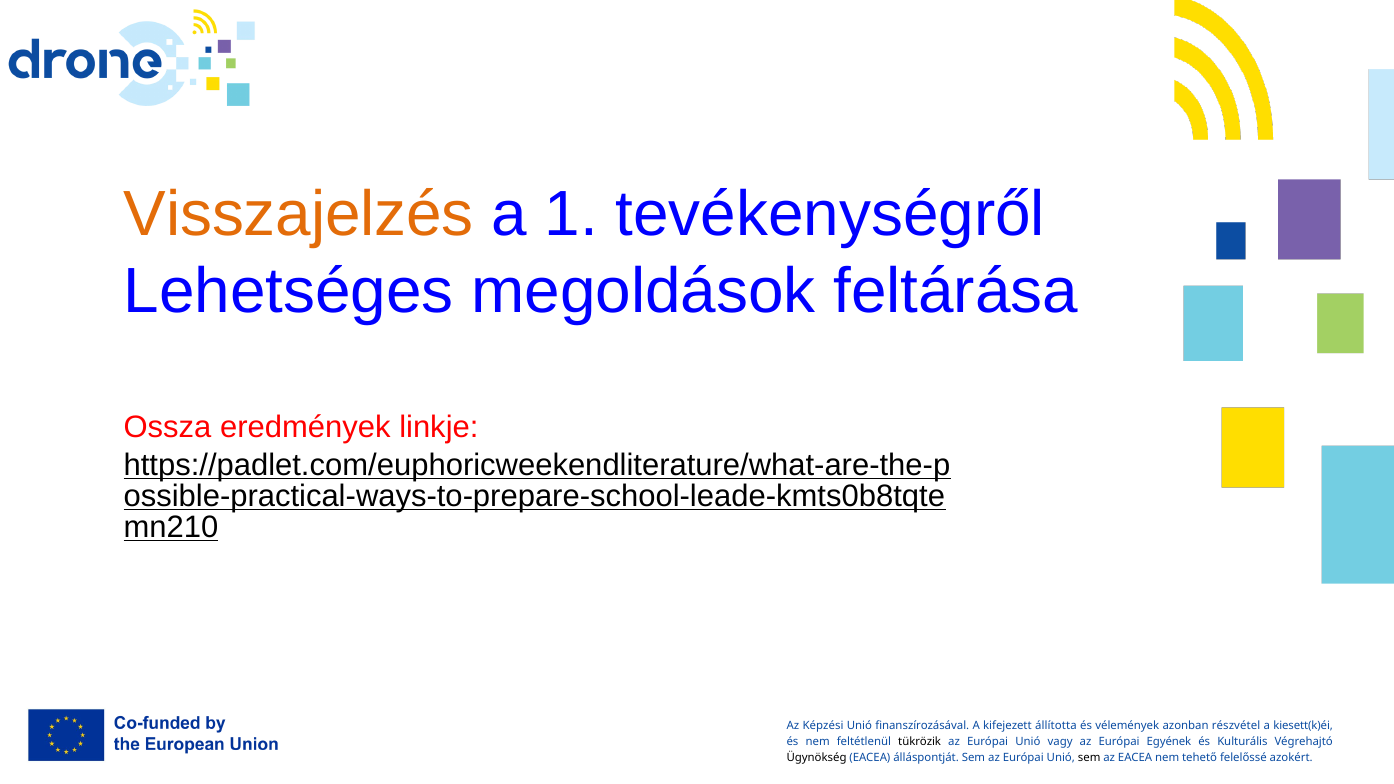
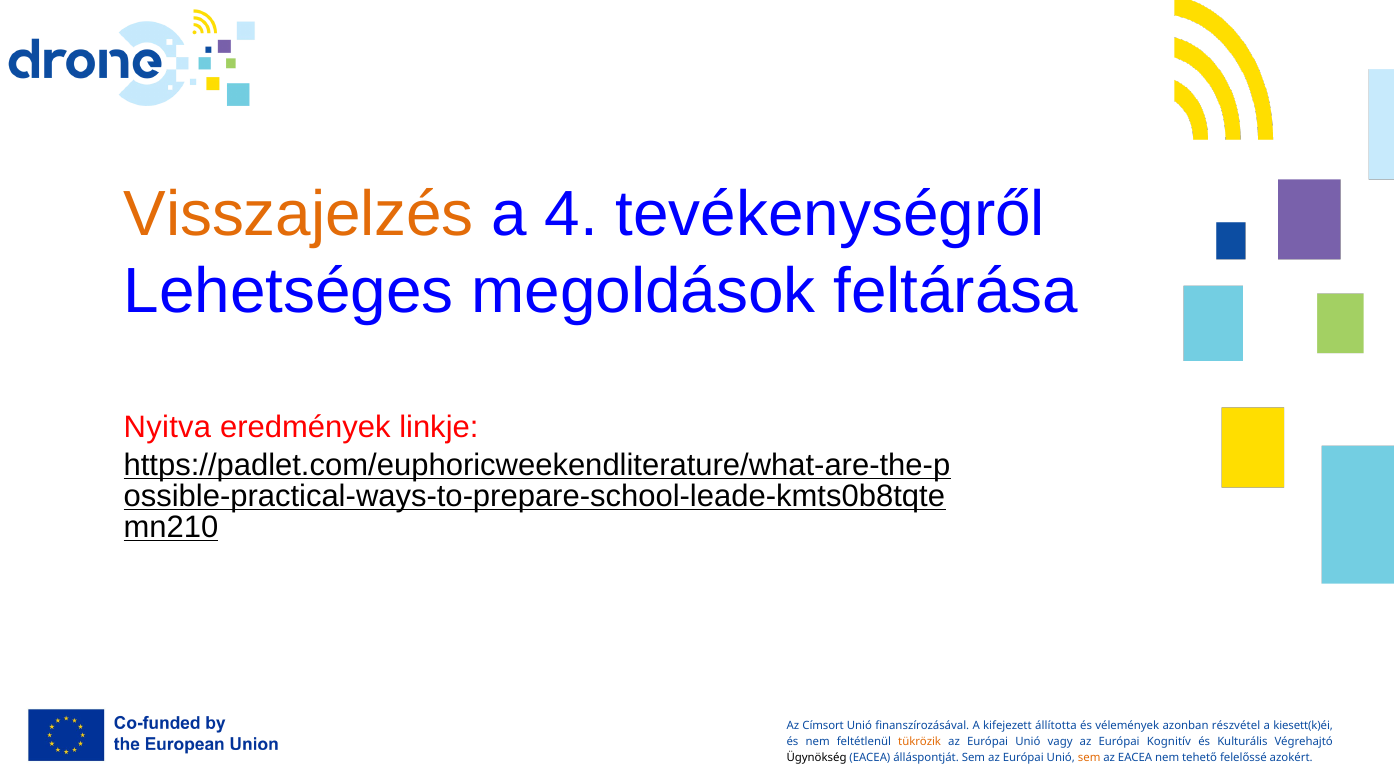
1: 1 -> 4 (571, 215)
Ossza: Ossza -> Nyitva (167, 428)
Képzési: Képzési -> Címsort (823, 726)
tükrözik colour: black -> orange (920, 742)
Egyének: Egyének -> Kognitív (1169, 742)
sem colour: black -> orange (1089, 758)
